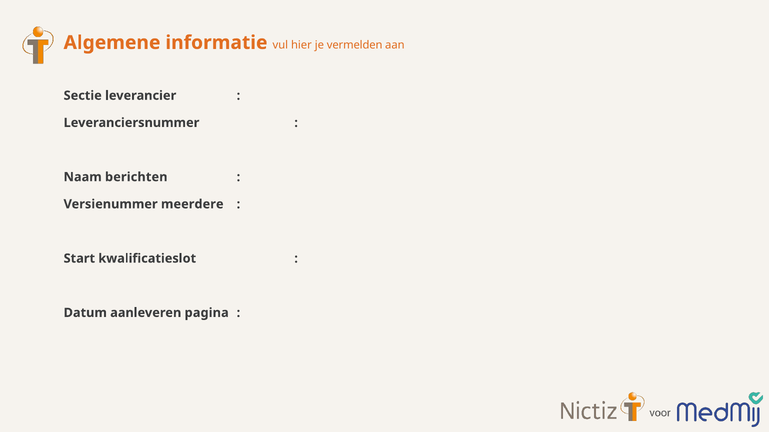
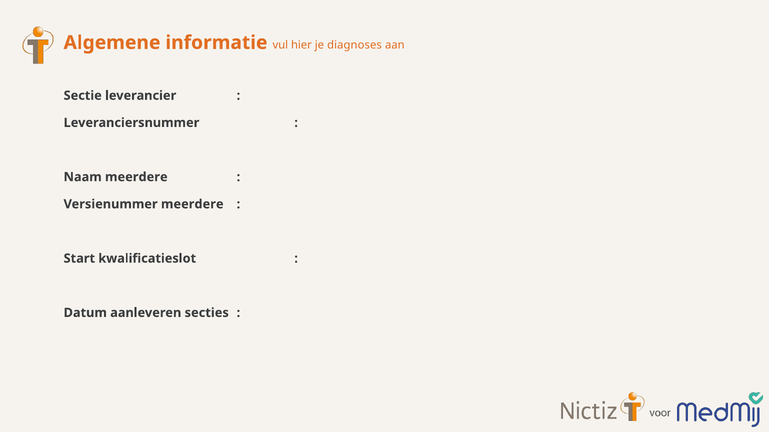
vermelden: vermelden -> diagnoses (355, 45)
Naam berichten: berichten -> meerdere (136, 177)
pagina: pagina -> secties (207, 313)
